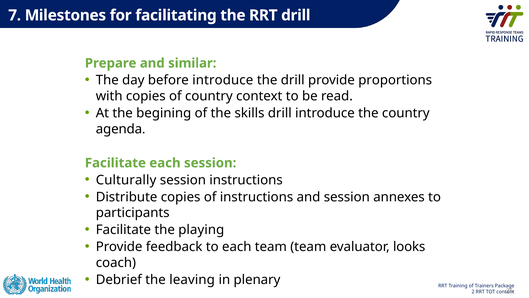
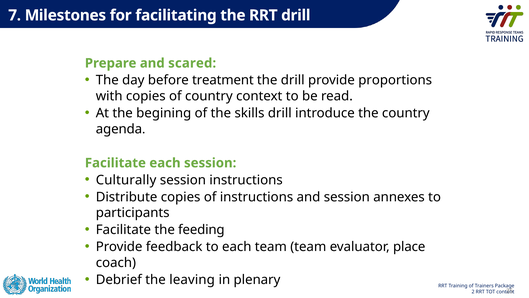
similar: similar -> scared (192, 63)
before introduce: introduce -> treatment (223, 80)
playing: playing -> feeding (201, 230)
looks: looks -> place (409, 247)
